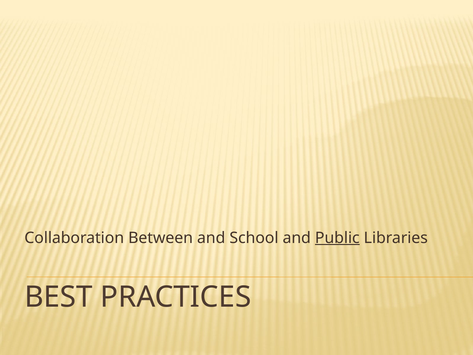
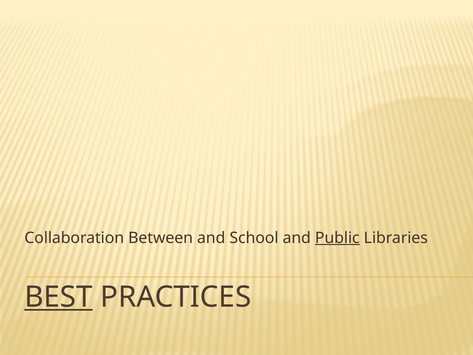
BEST underline: none -> present (59, 297)
